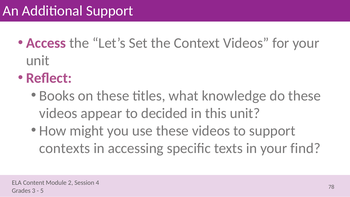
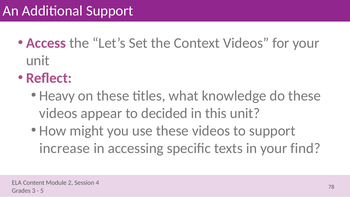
Books: Books -> Heavy (57, 96)
contexts: contexts -> increase (65, 148)
